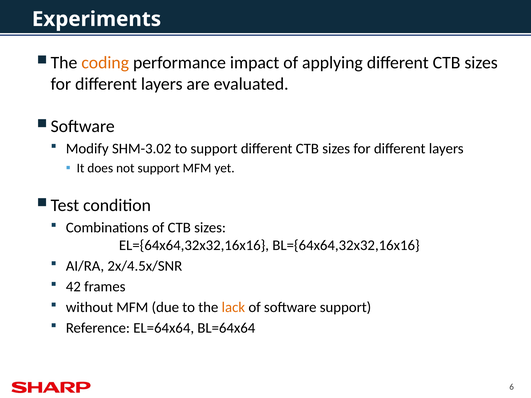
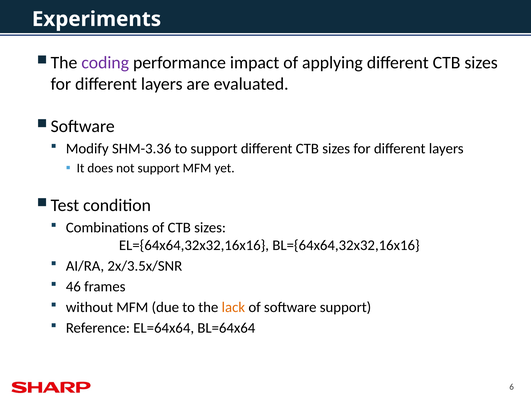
coding colour: orange -> purple (105, 63)
SHM-3.02: SHM-3.02 -> SHM-3.36 (142, 149)
2x/4.5x/SNR: 2x/4.5x/SNR -> 2x/3.5x/SNR (145, 266)
42: 42 -> 46 (73, 287)
